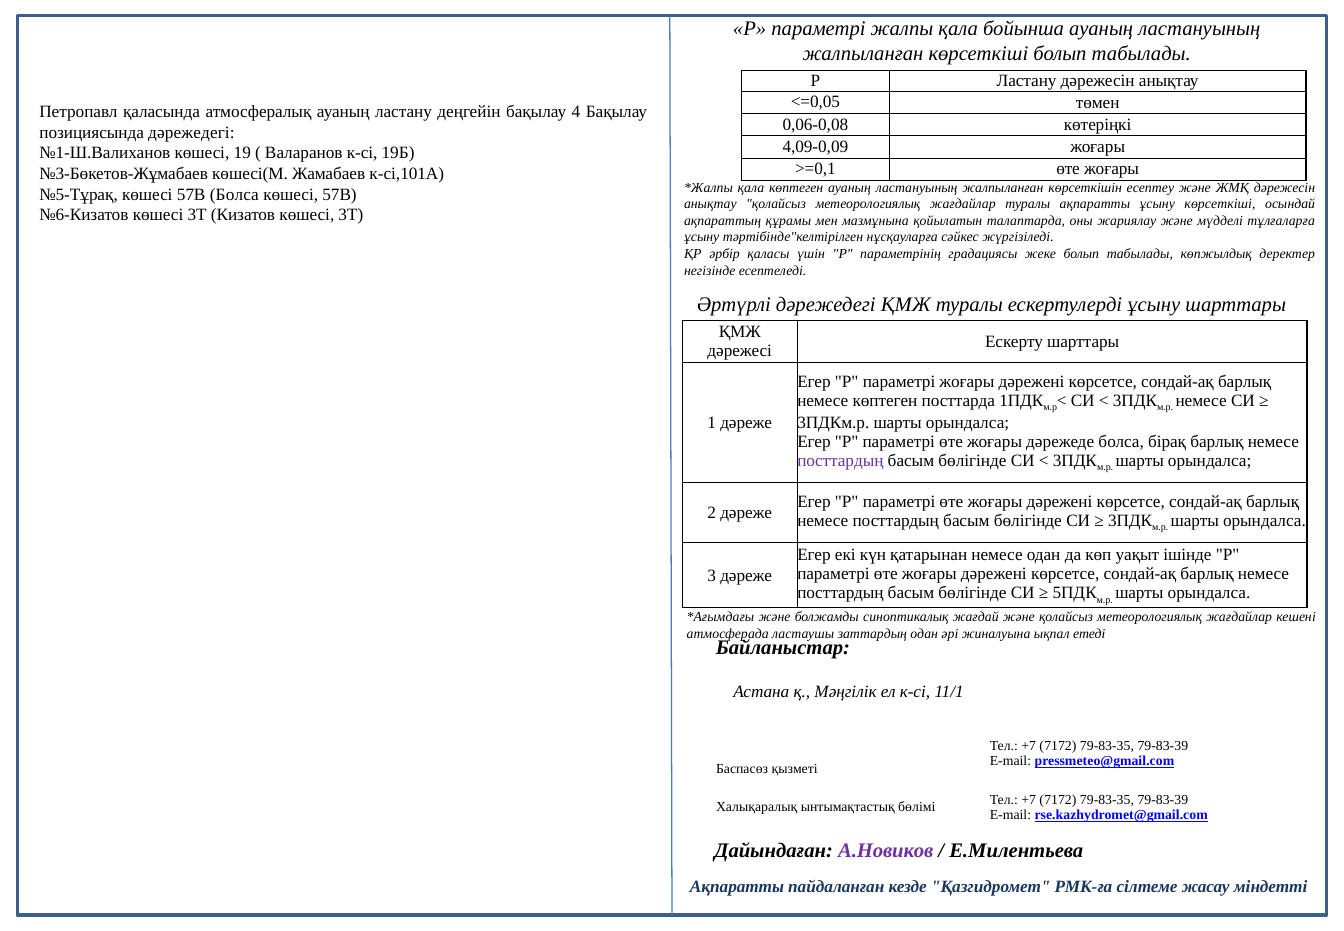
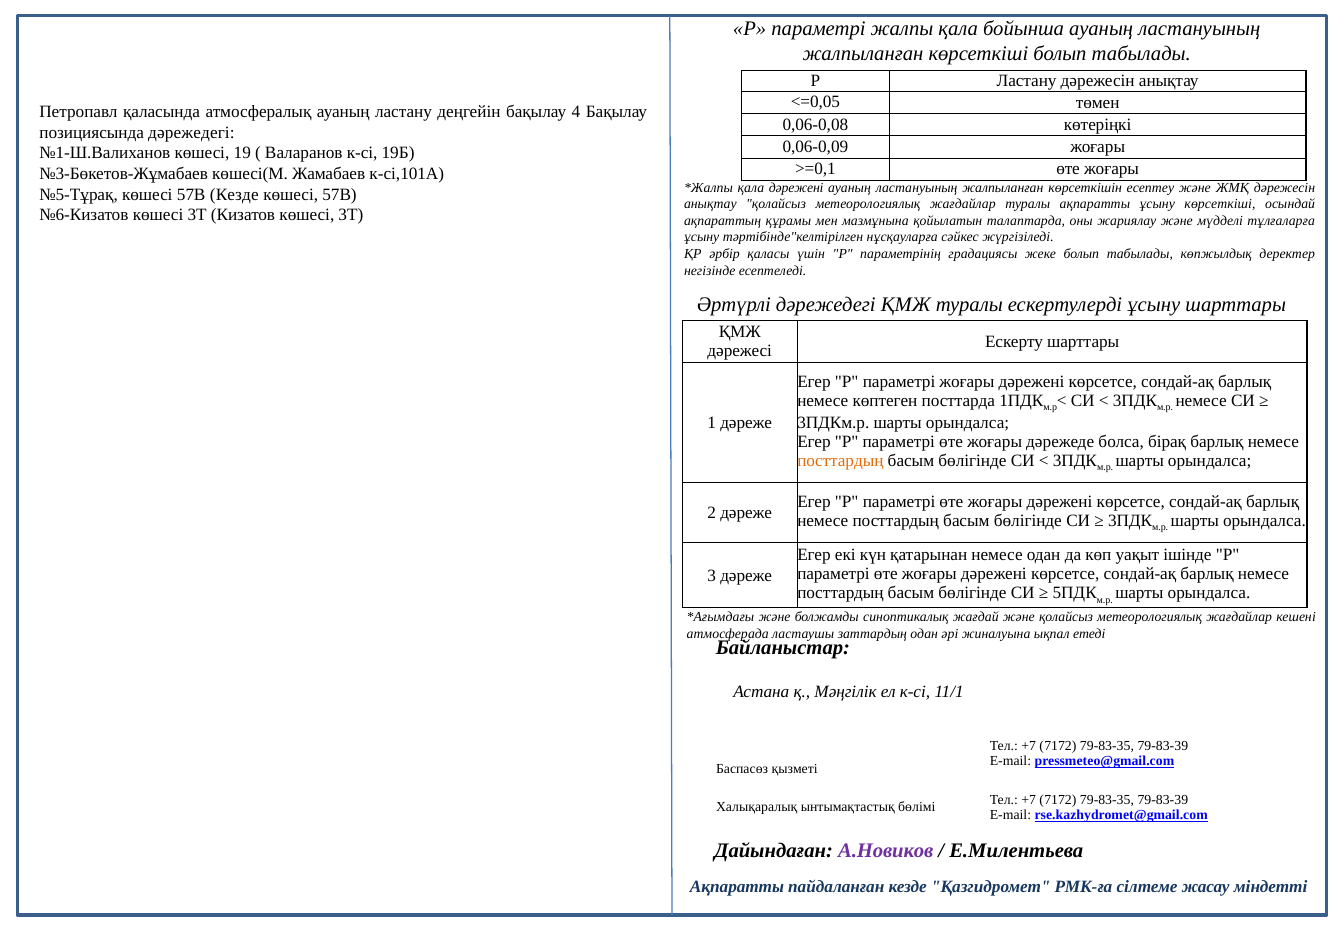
4,09-0,09: 4,09-0,09 -> 0,06-0,09 (815, 147)
қала көптеген: көптеген -> дәрежені (796, 188)
57В Болса: Болса -> Кезде (234, 194)
посттардың colour: purple -> orange (840, 460)
